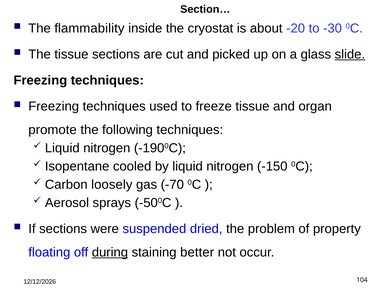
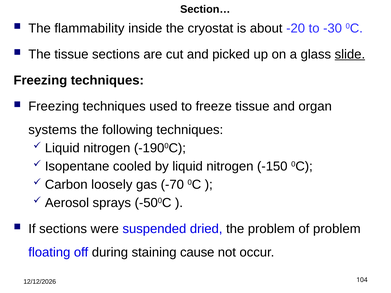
promote: promote -> systems (53, 130)
of property: property -> problem (337, 229)
during underline: present -> none (110, 252)
better: better -> cause (197, 252)
